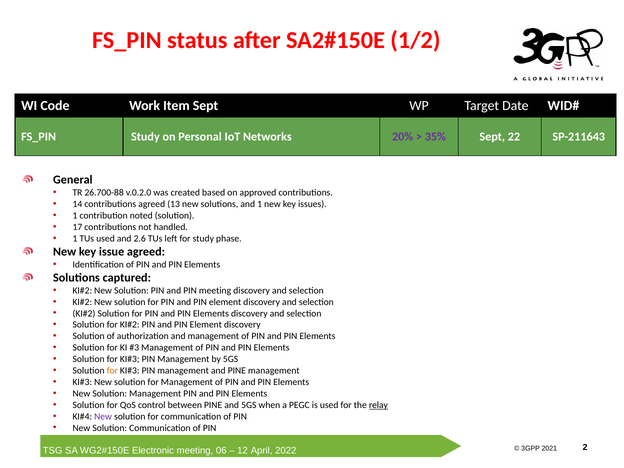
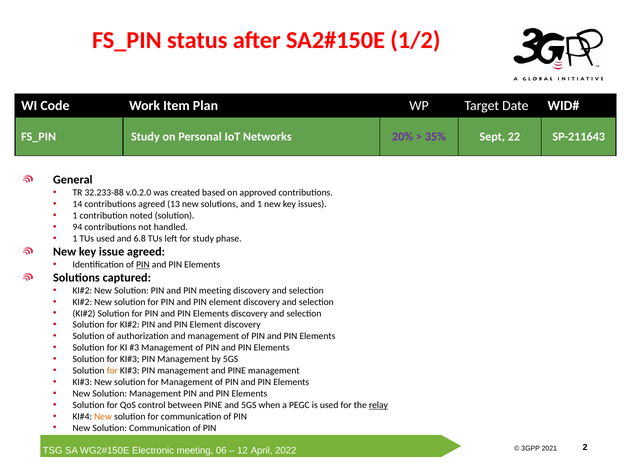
Item Sept: Sept -> Plan (205, 106)
26.700-88: 26.700-88 -> 32.233-88 (104, 193)
17: 17 -> 94 (77, 227)
2.6: 2.6 -> 6.8 (140, 238)
PIN underline: none -> present (143, 264)
New colour: purple -> orange (103, 416)
